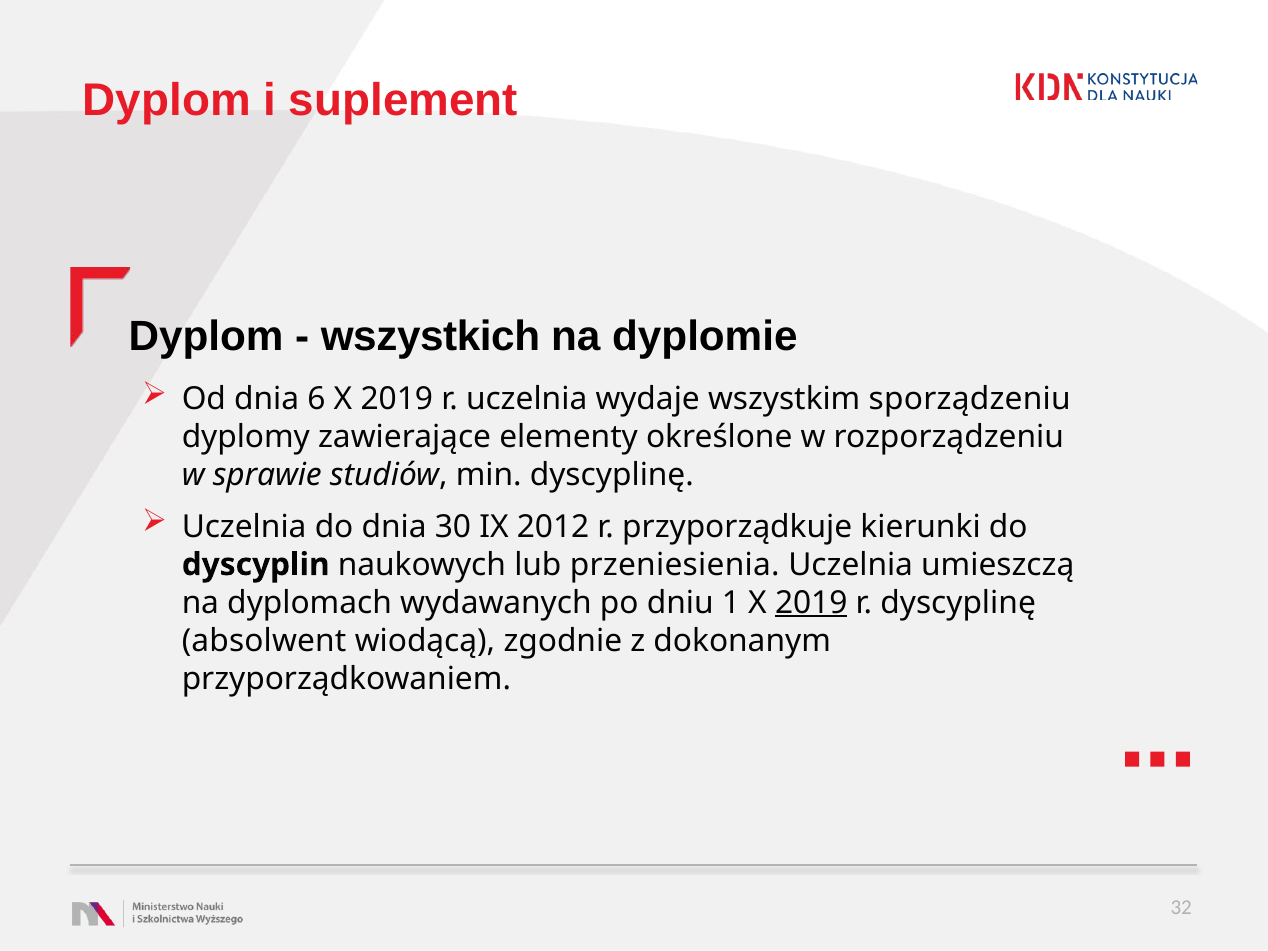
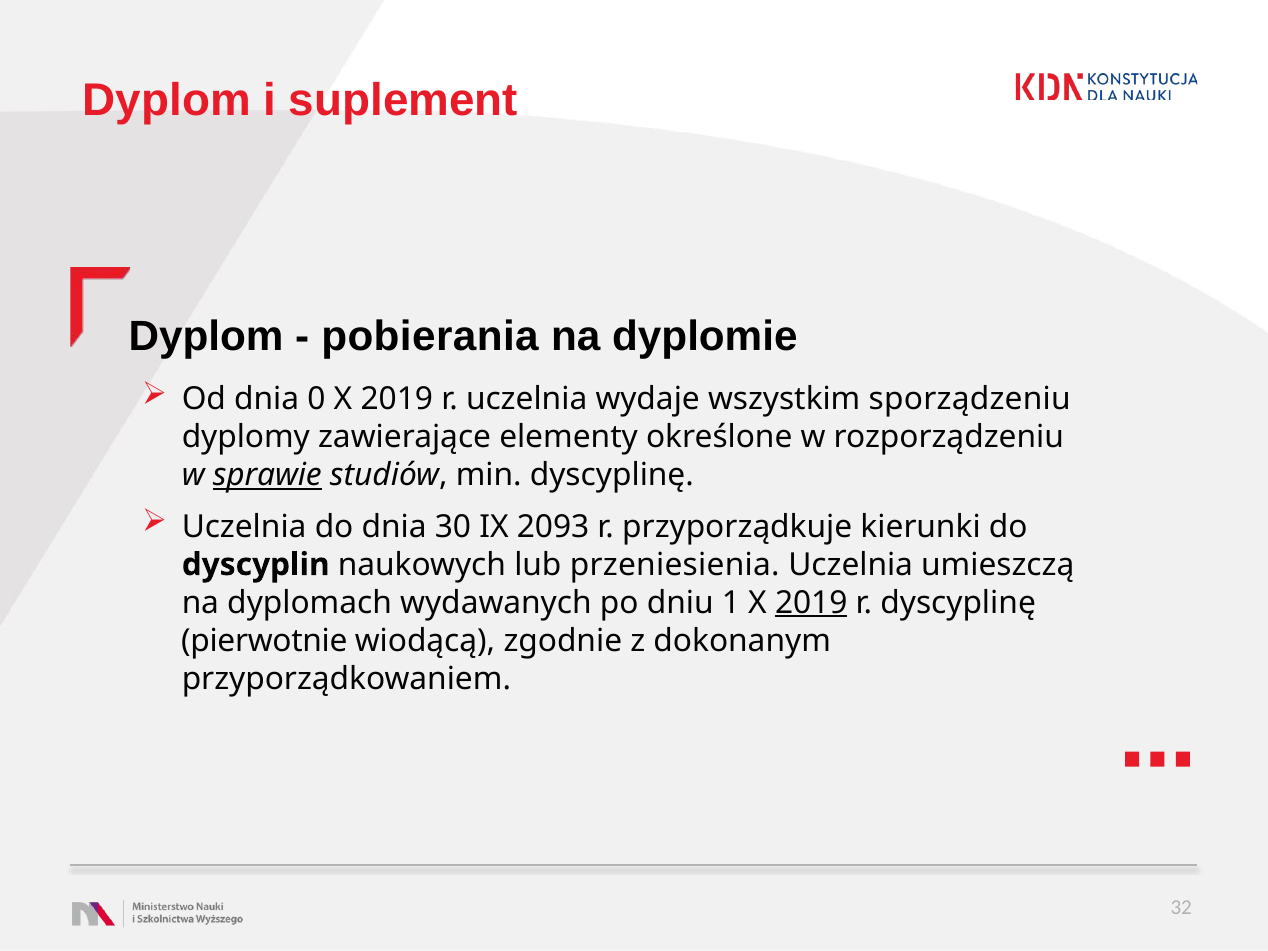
wszystkich: wszystkich -> pobierania (430, 337)
6: 6 -> 0 (317, 399)
sprawie underline: none -> present (267, 475)
2012: 2012 -> 2093 (553, 527)
absolwent: absolwent -> pierwotnie (264, 641)
